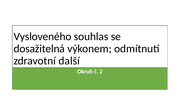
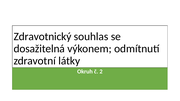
Vysloveného: Vysloveného -> Zdravotnický (43, 37)
další: další -> látky (69, 61)
